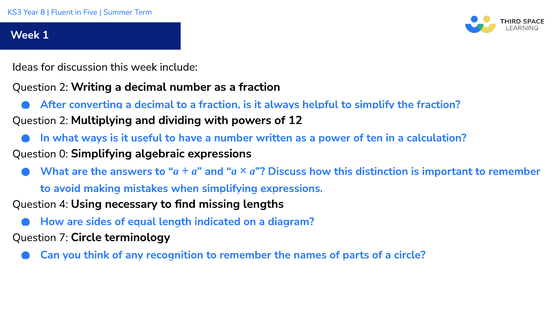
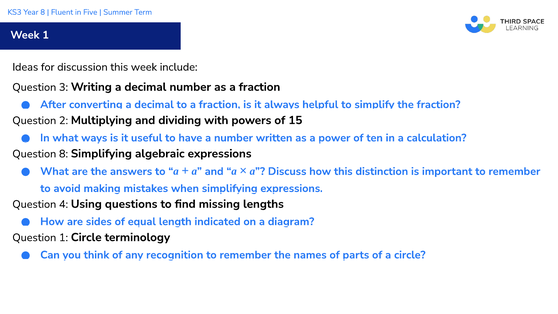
2: 2 -> 3 (64, 87)
12: 12 -> 15 (295, 120)
Question 0: 0 -> 8 (64, 154)
necessary: necessary -> questions (131, 204)
Question 7: 7 -> 1 (64, 237)
